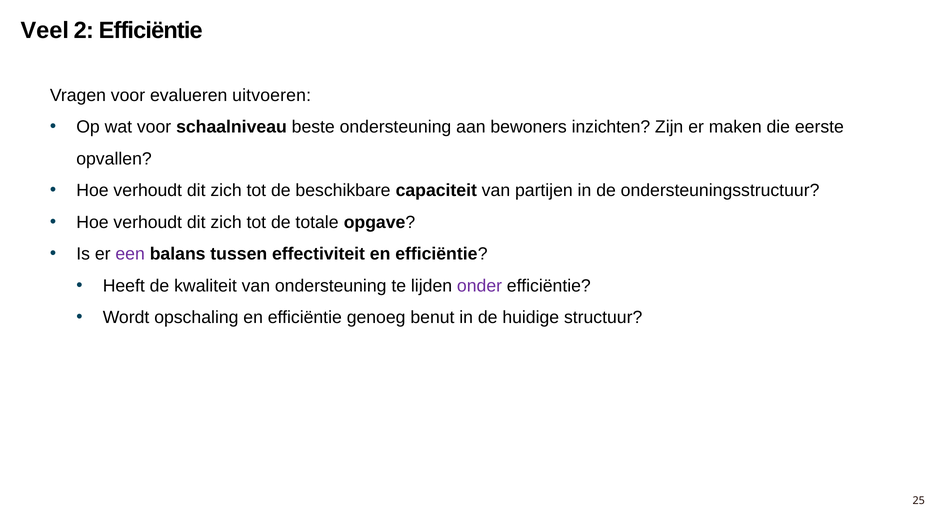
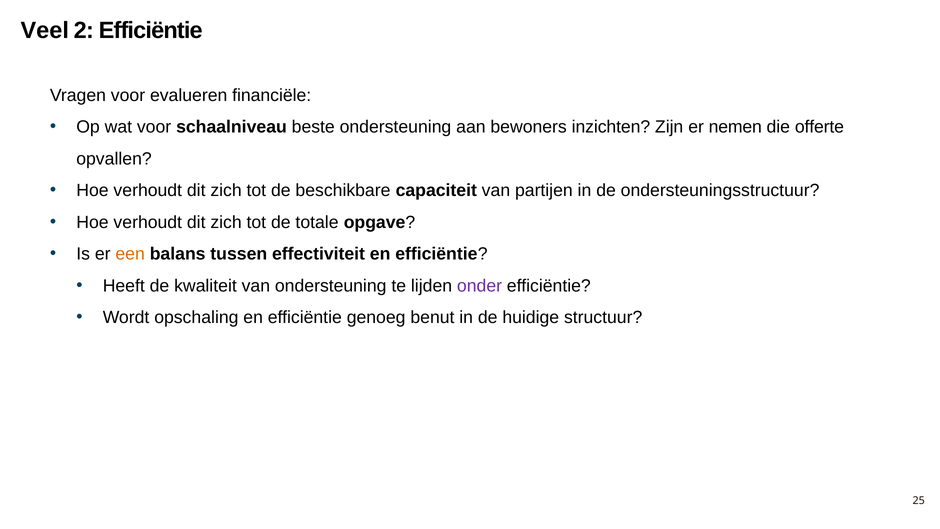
uitvoeren: uitvoeren -> financiële (272, 95)
maken: maken -> nemen (735, 127)
eerste: eerste -> offerte (819, 127)
een colour: purple -> orange (130, 254)
